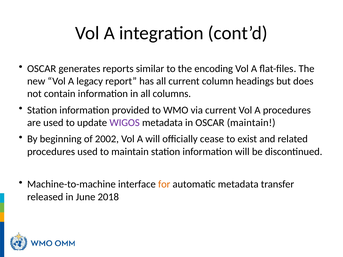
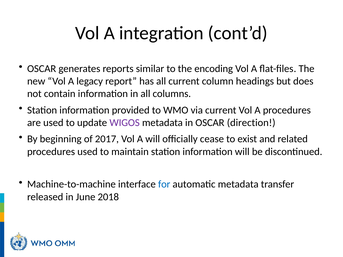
OSCAR maintain: maintain -> direction (251, 123)
2002: 2002 -> 2017 (107, 139)
for colour: orange -> blue (164, 184)
